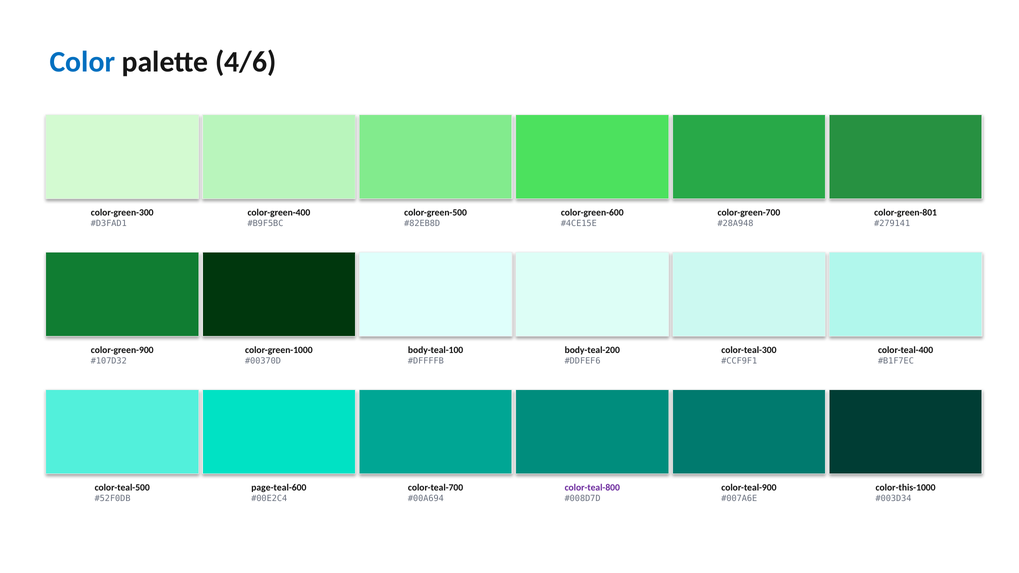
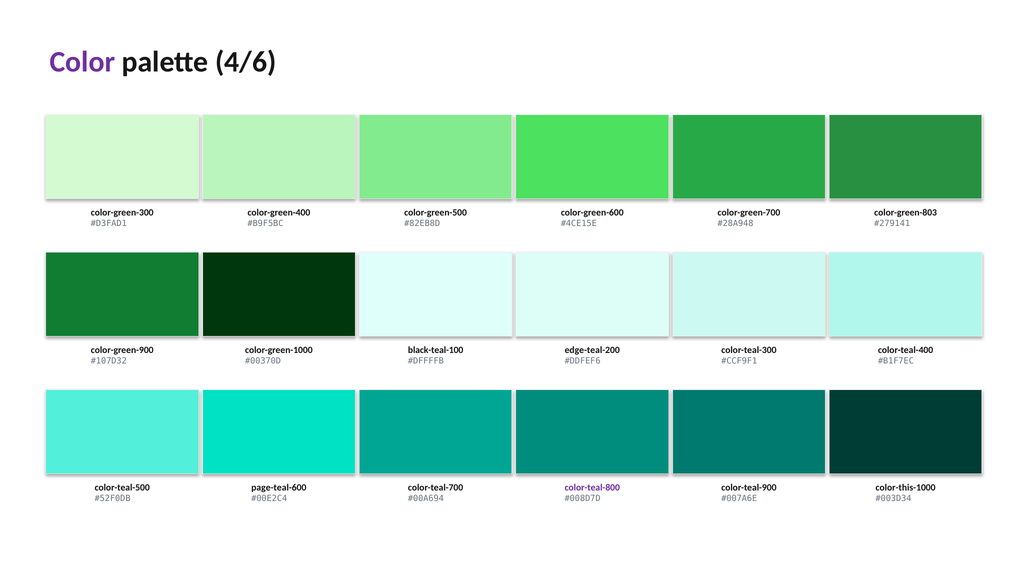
Color colour: blue -> purple (82, 62)
color-green-801: color-green-801 -> color-green-803 (906, 213)
body-teal-100: body-teal-100 -> black-teal-100 (436, 350)
body-teal-200: body-teal-200 -> edge-teal-200 (592, 350)
